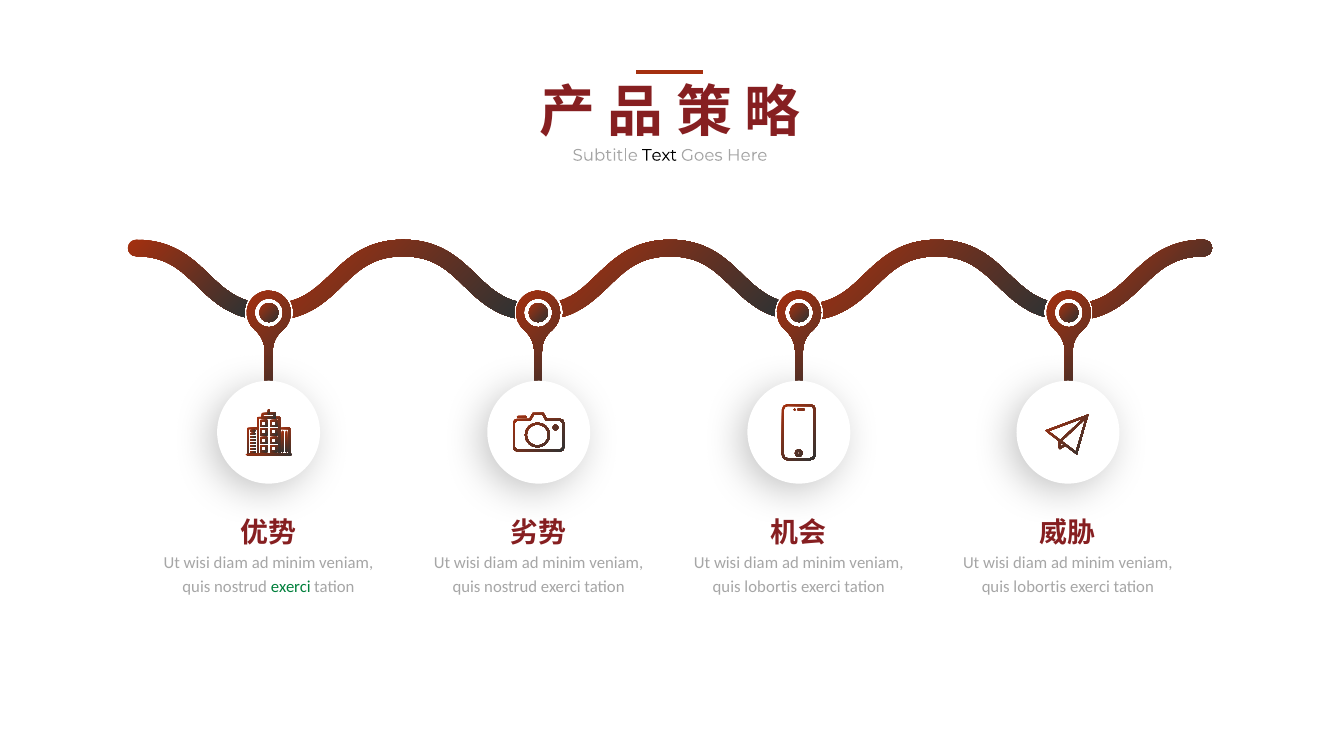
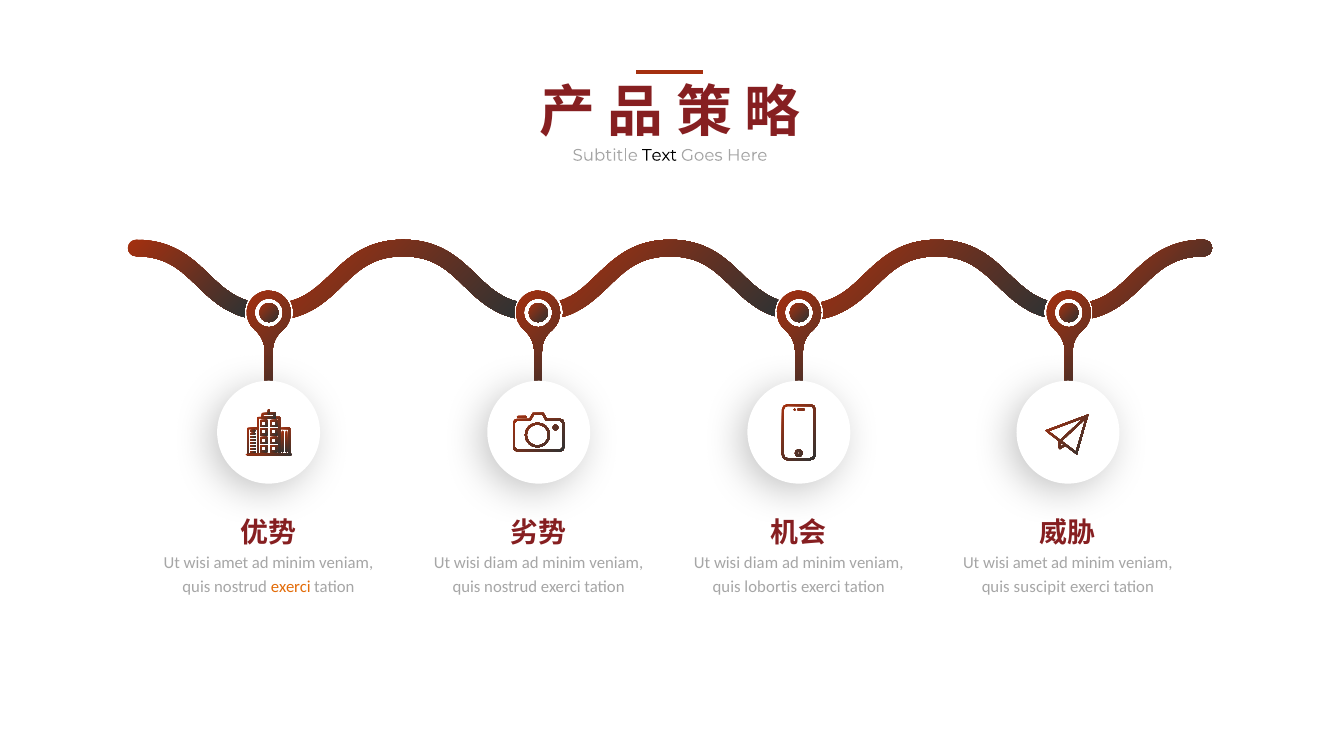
diam: diam -> amet (231, 563)
diam: diam -> amet (1030, 563)
exerci colour: green -> orange (291, 587)
lobortis: lobortis -> suscipit (1040, 587)
